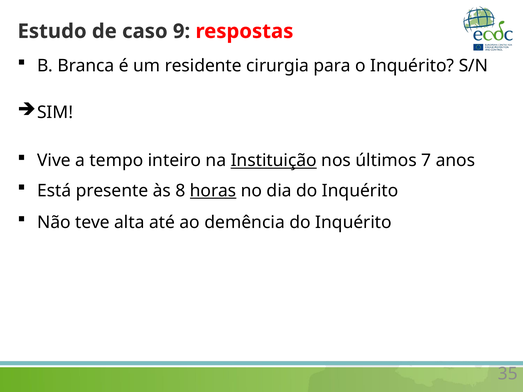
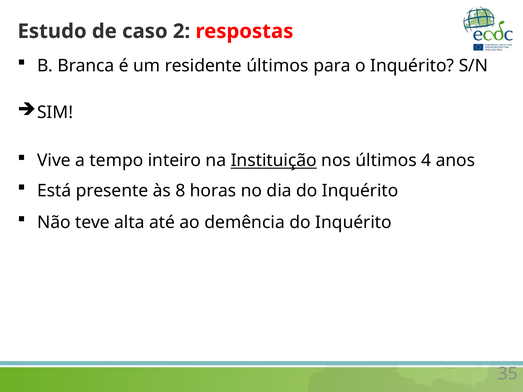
9: 9 -> 2 (182, 31)
residente cirurgia: cirurgia -> últimos (278, 66)
7: 7 -> 4 (426, 161)
horas underline: present -> none (213, 191)
